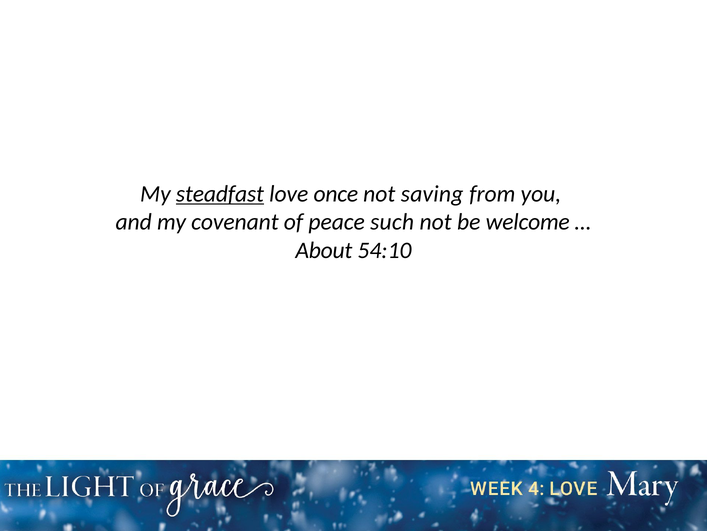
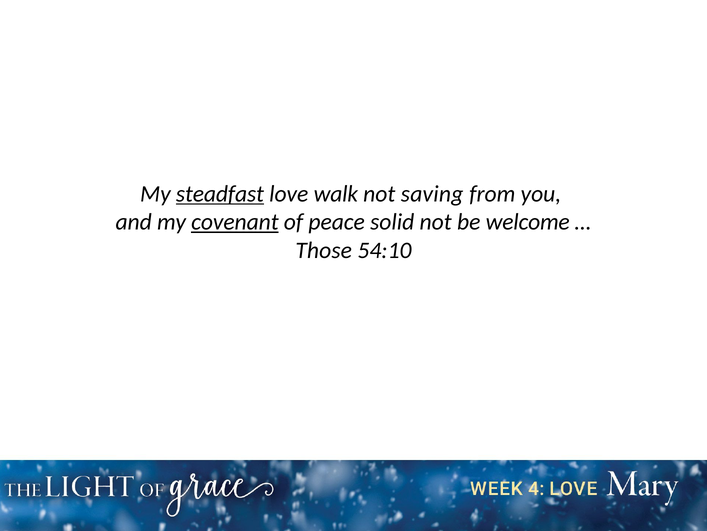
once: once -> walk (336, 194)
covenant underline: none -> present (235, 222)
such: such -> solid (392, 222)
About: About -> Those (324, 250)
